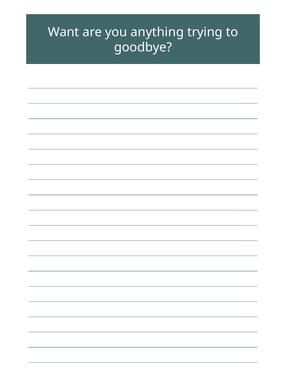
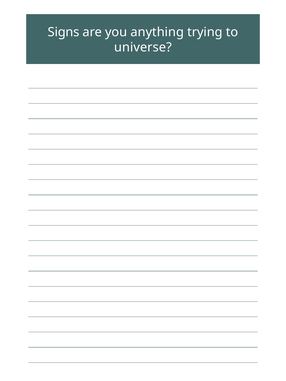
Want: Want -> Signs (64, 32)
goodbye: goodbye -> universe (143, 47)
